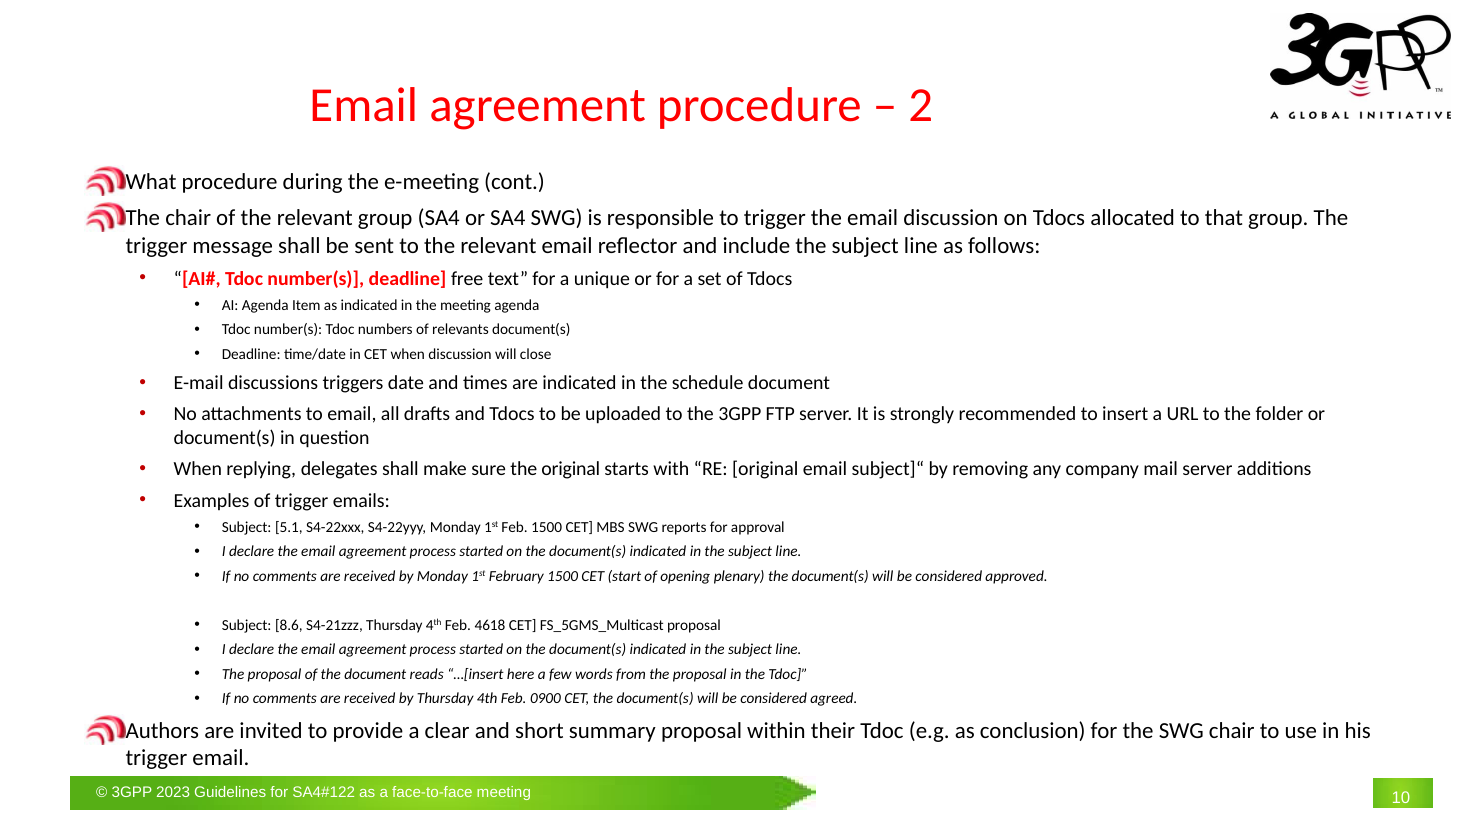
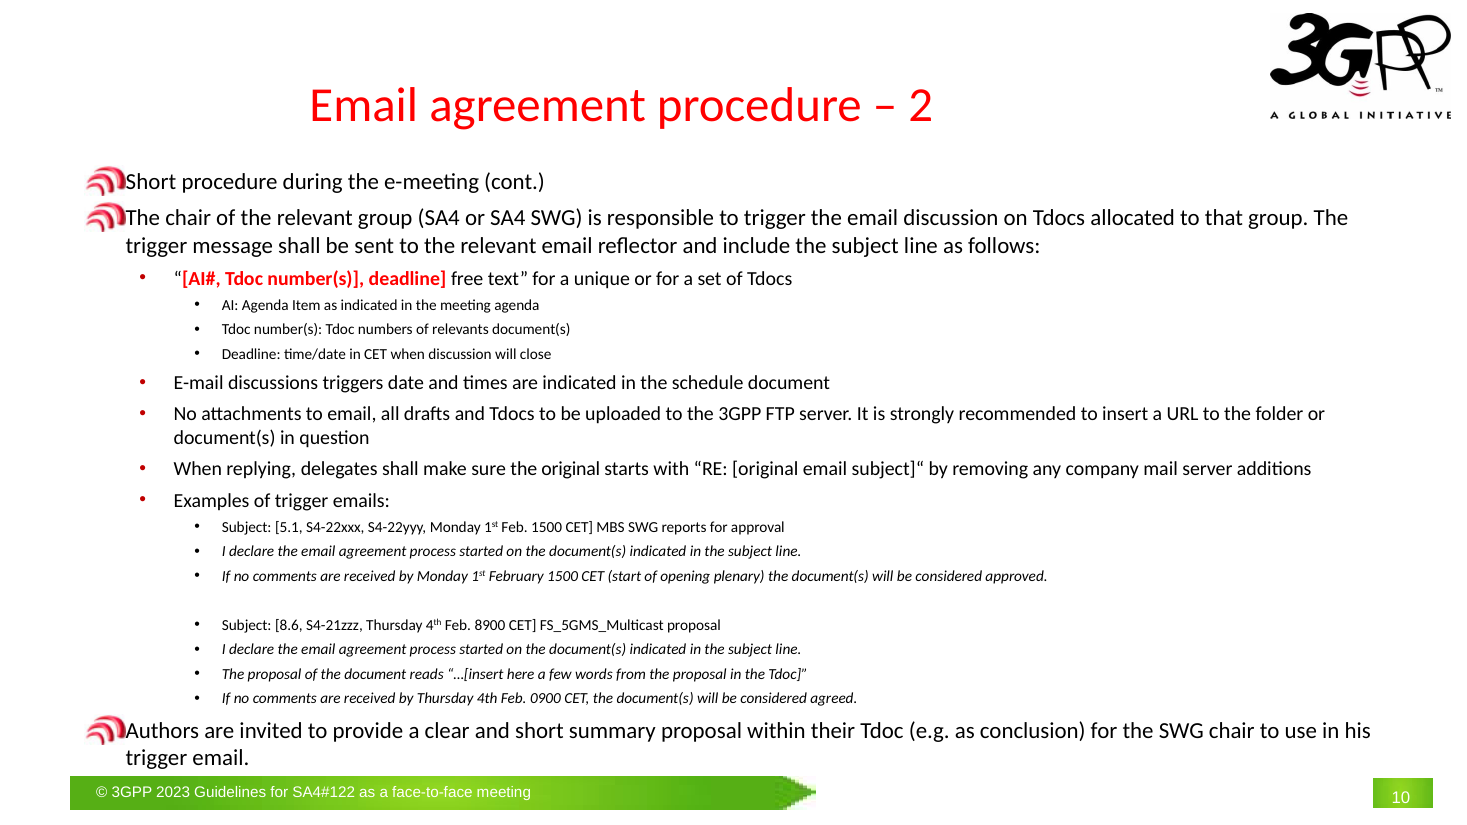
What: What -> Short (151, 182)
4618: 4618 -> 8900 (490, 625)
